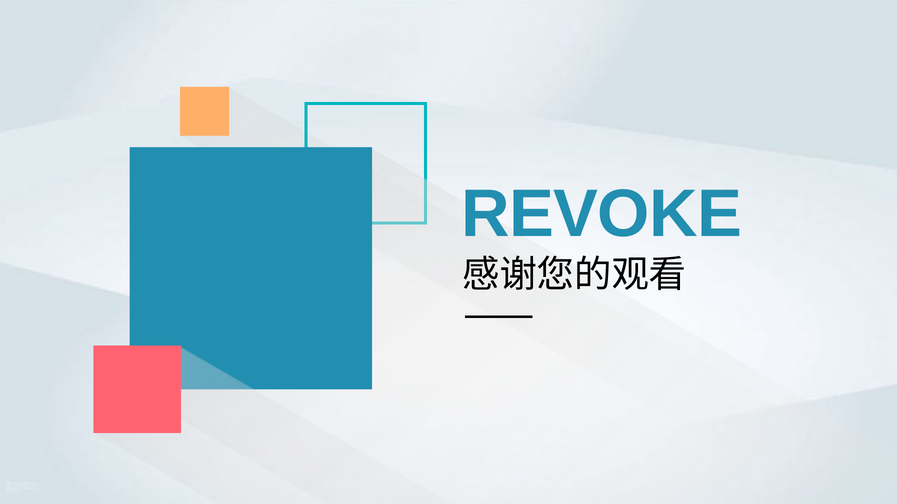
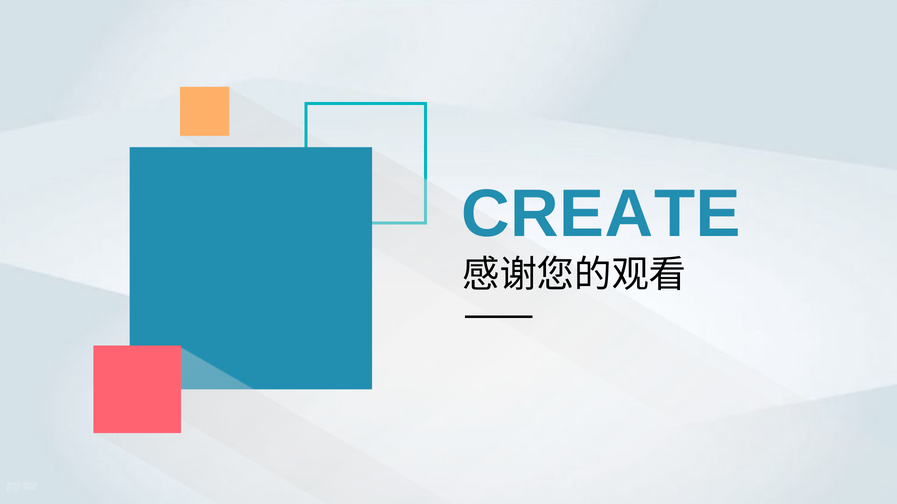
REVOKE: REVOKE -> CREATE (601, 214)
